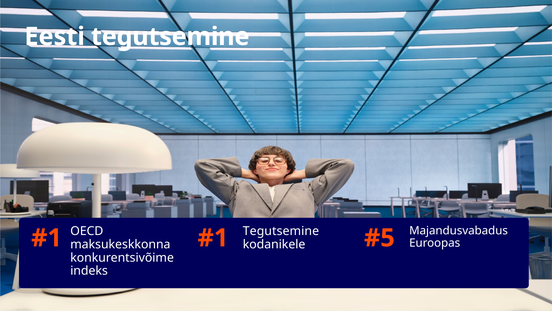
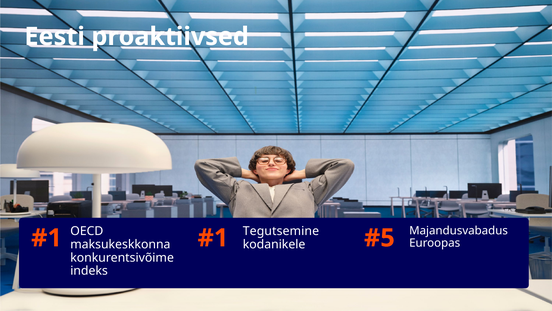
Eesti tegutsemine: tegutsemine -> proaktiivsed (170, 37)
